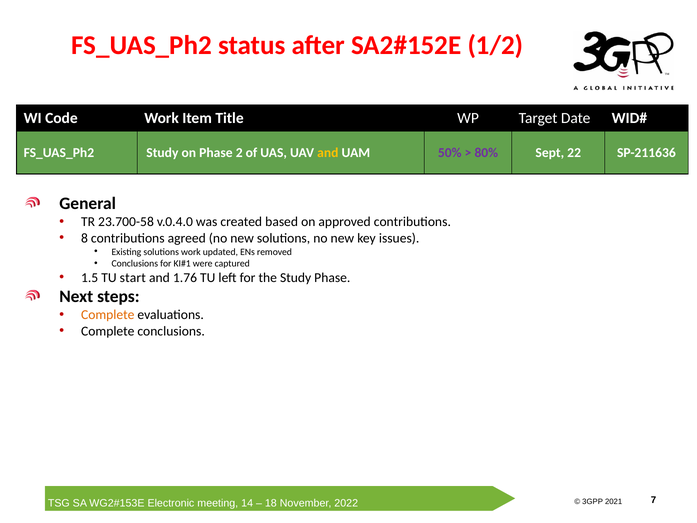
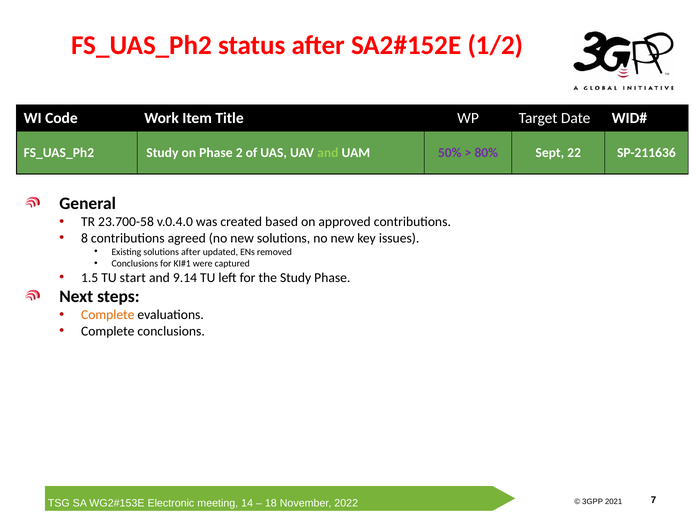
and colour: yellow -> light green (328, 153)
solutions work: work -> after (191, 252)
1.76: 1.76 -> 9.14 (185, 278)
